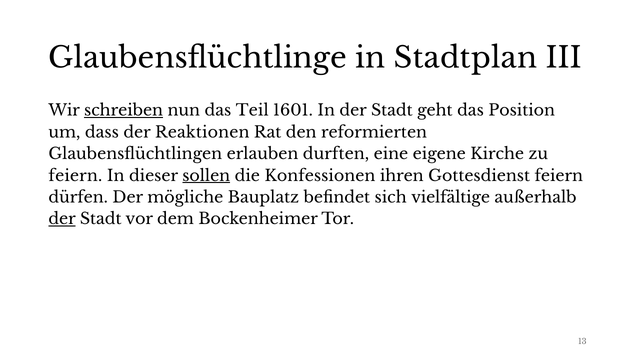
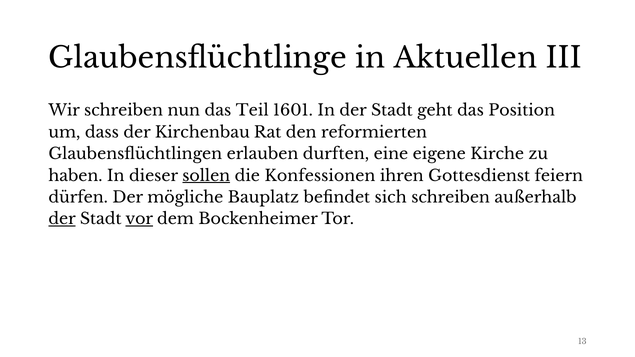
Stadtplan: Stadtplan -> Aktuellen (465, 58)
schreiben underline: present -> none (124, 111)
Reaktionen: Reaktionen -> Kirchenbau (202, 132)
feiern: feiern -> haben (75, 176)
sich vielfältige: vielfältige -> schreiben (451, 198)
vor underline: none -> present (139, 219)
